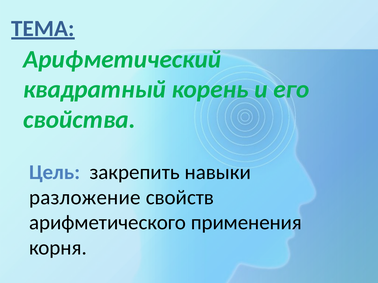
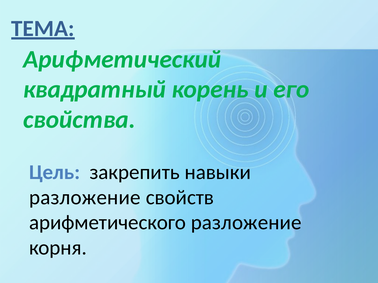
арифметического применения: применения -> разложение (246, 223)
